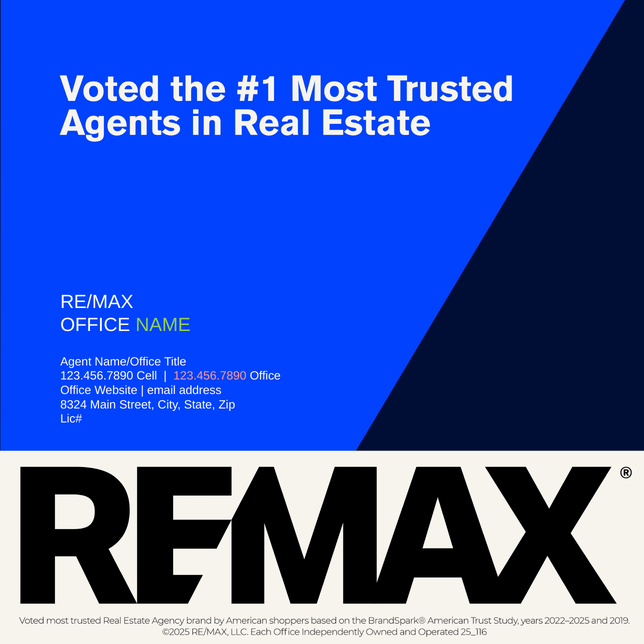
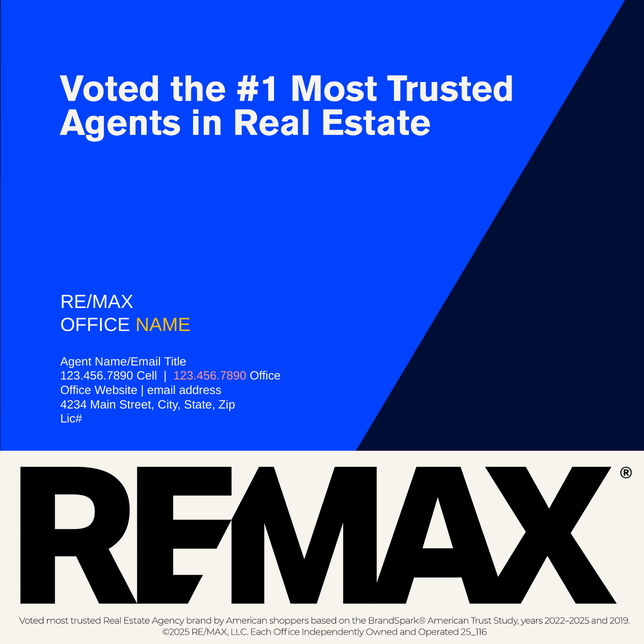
NAME colour: light green -> yellow (163, 325)
Name/Office: Name/Office -> Name/Email (128, 362)
8324: 8324 -> 4234 (74, 405)
